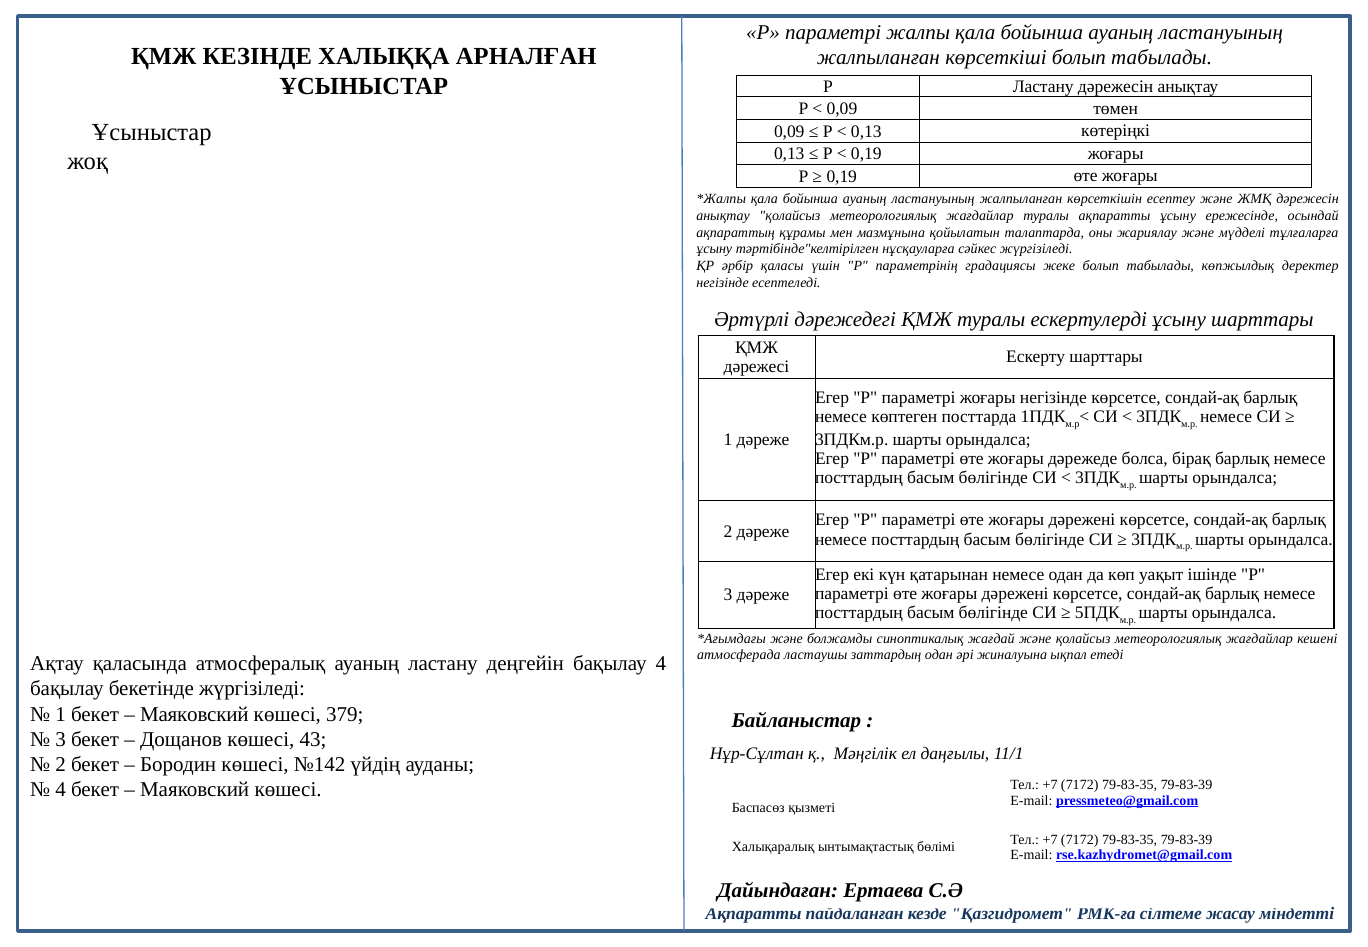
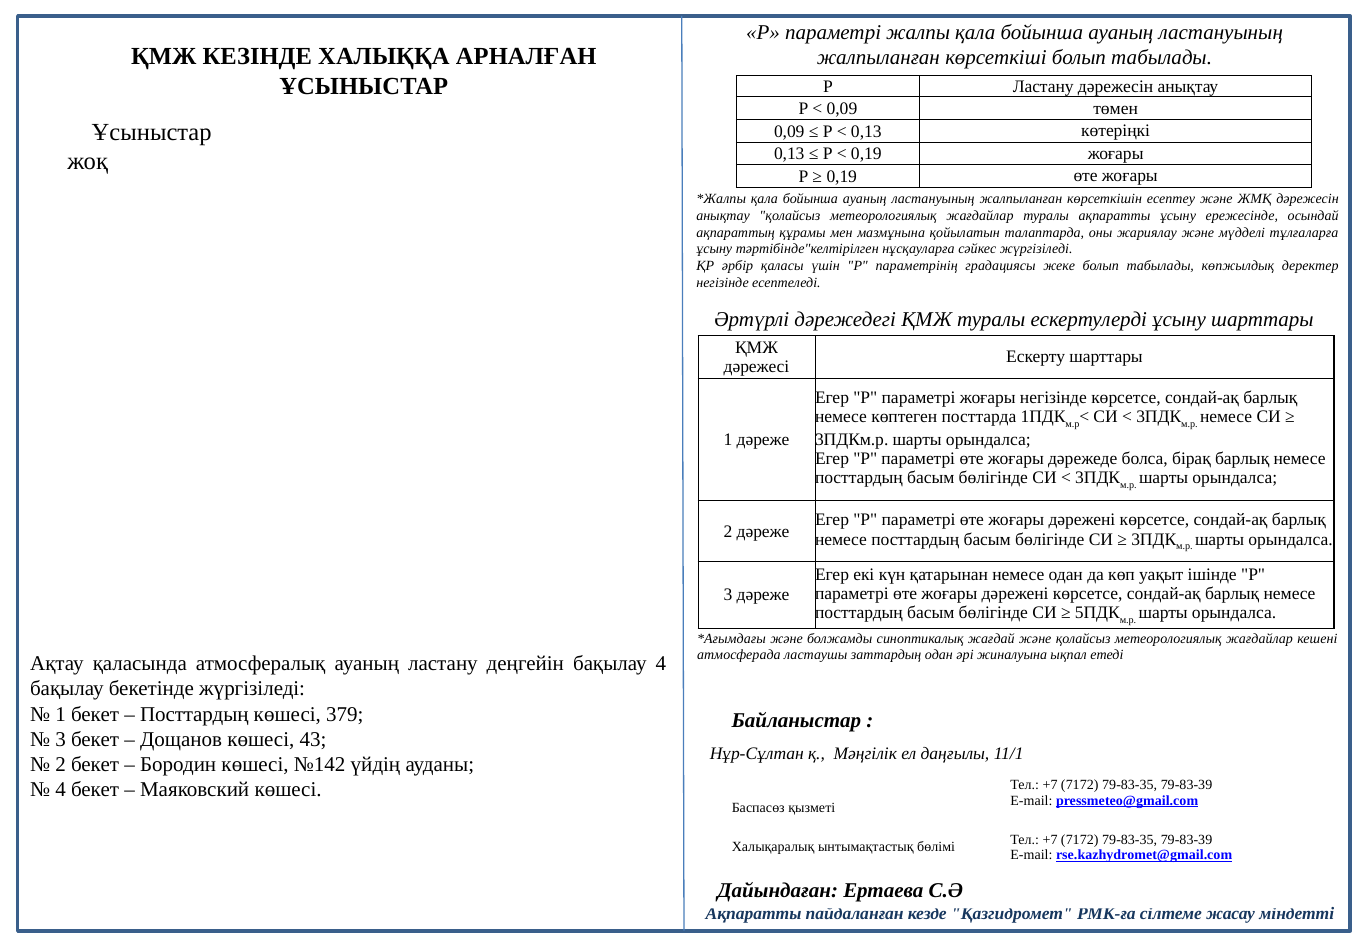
Маяковский: Маяковский -> Посттардың (194, 714)
